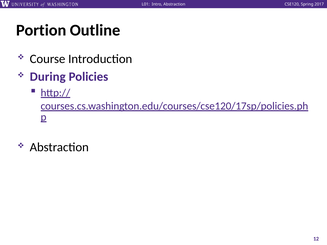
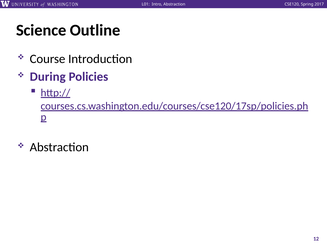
Portion: Portion -> Science (41, 30)
